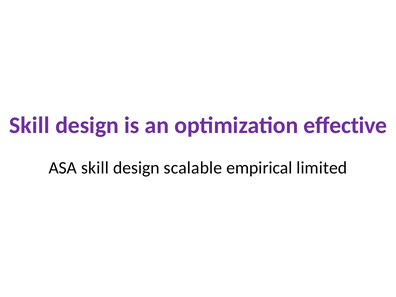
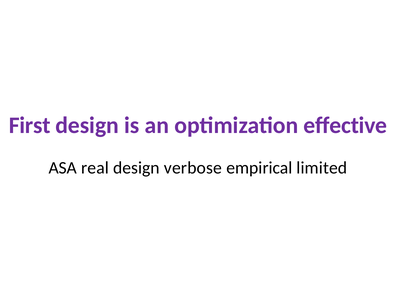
Skill: Skill -> First (30, 125)
ASA skill: skill -> real (95, 168)
scalable: scalable -> verbose (193, 168)
